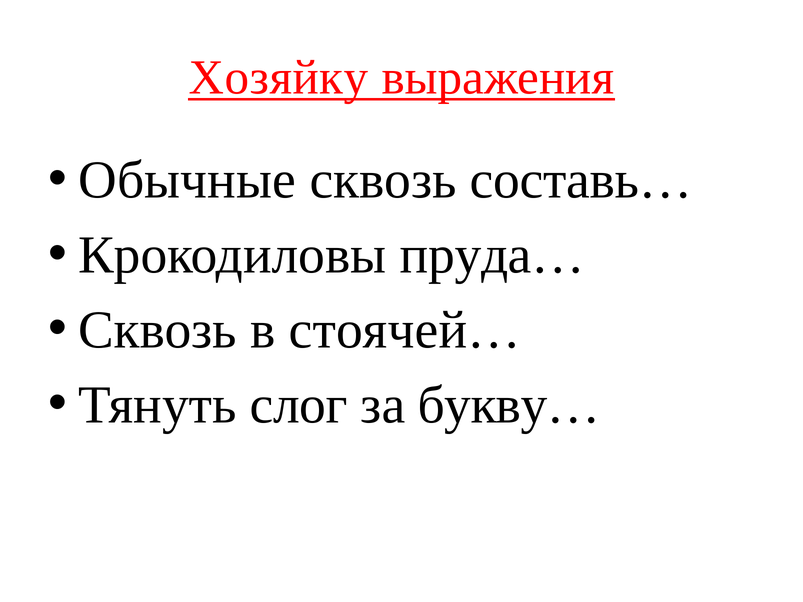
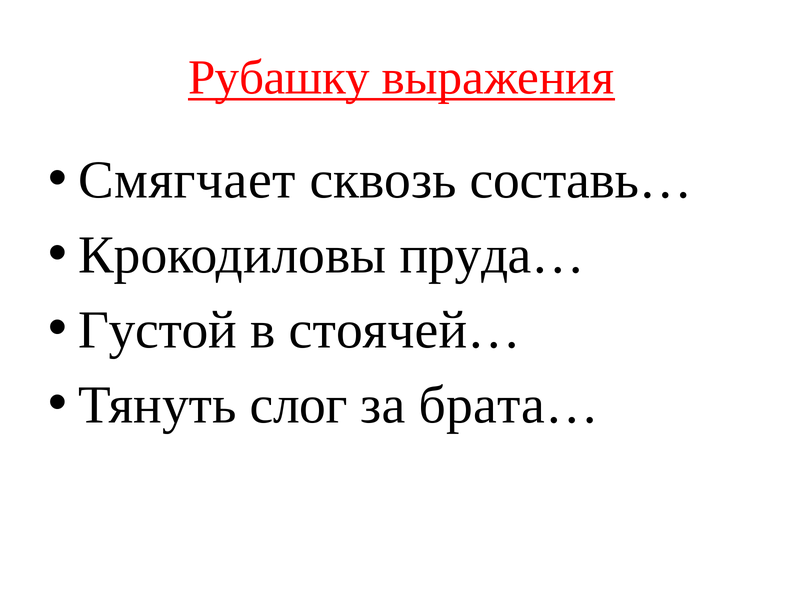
Хозяйку: Хозяйку -> Рубашку (279, 78)
Обычные: Обычные -> Смягчает (187, 180)
Сквозь: Сквозь -> Густой (158, 330)
букву…: букву… -> брата… (509, 405)
